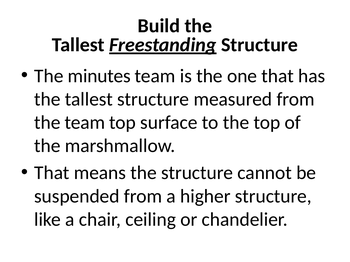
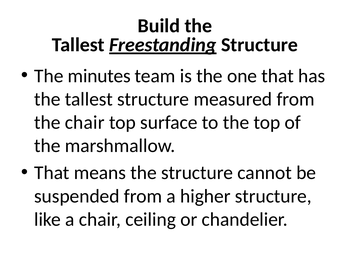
the team: team -> chair (85, 123)
